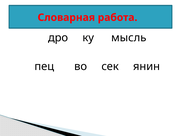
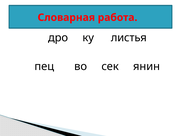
мысль: мысль -> листья (129, 38)
